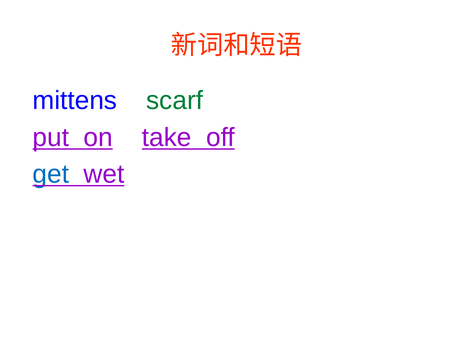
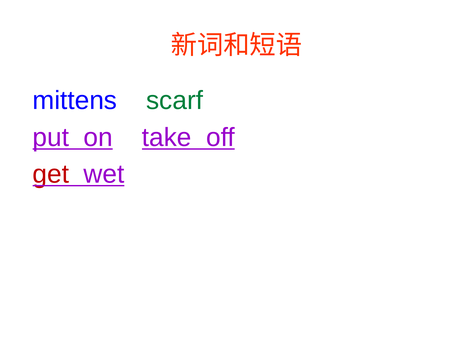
get colour: blue -> red (51, 174)
